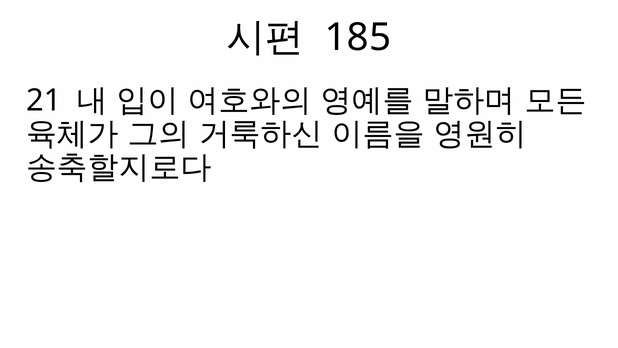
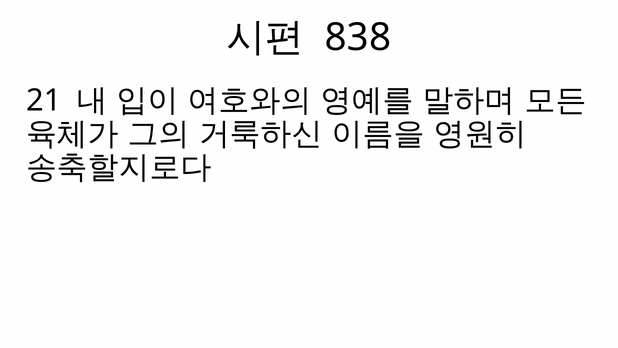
185: 185 -> 838 (358, 37)
